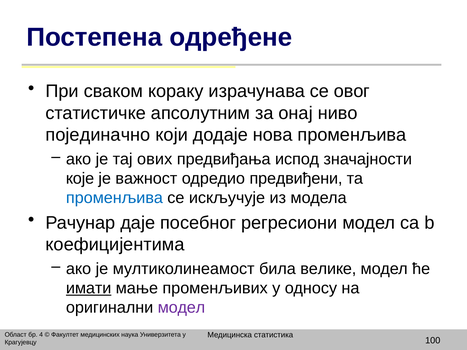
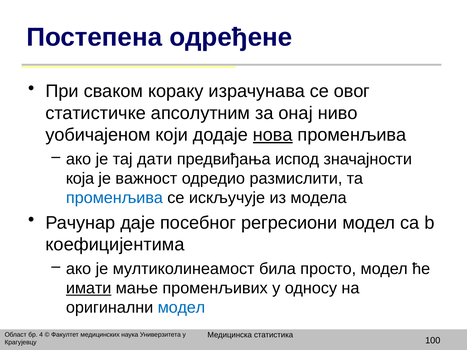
појединачно: појединачно -> уобичајеном (98, 135)
нова underline: none -> present (273, 135)
ових: ових -> дати (155, 159)
које: које -> која (80, 179)
предвиђени: предвиђени -> размислити (296, 179)
велике: велике -> просто (328, 269)
модел colour: purple -> blue (181, 308)
